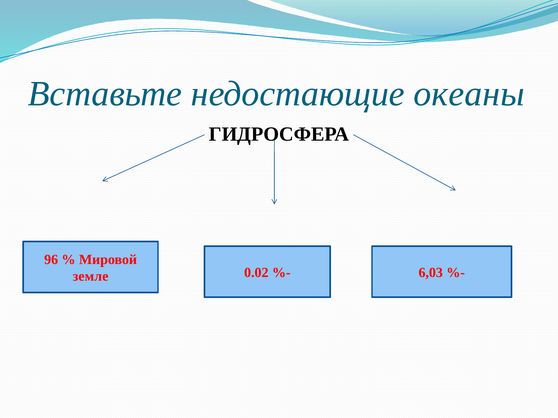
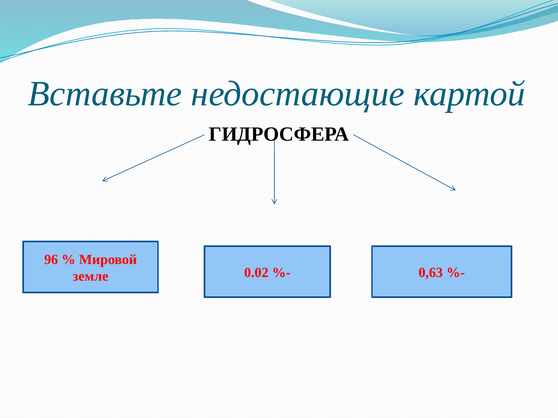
океаны: океаны -> картой (469, 94)
6,03: 6,03 -> 0,63 (431, 273)
